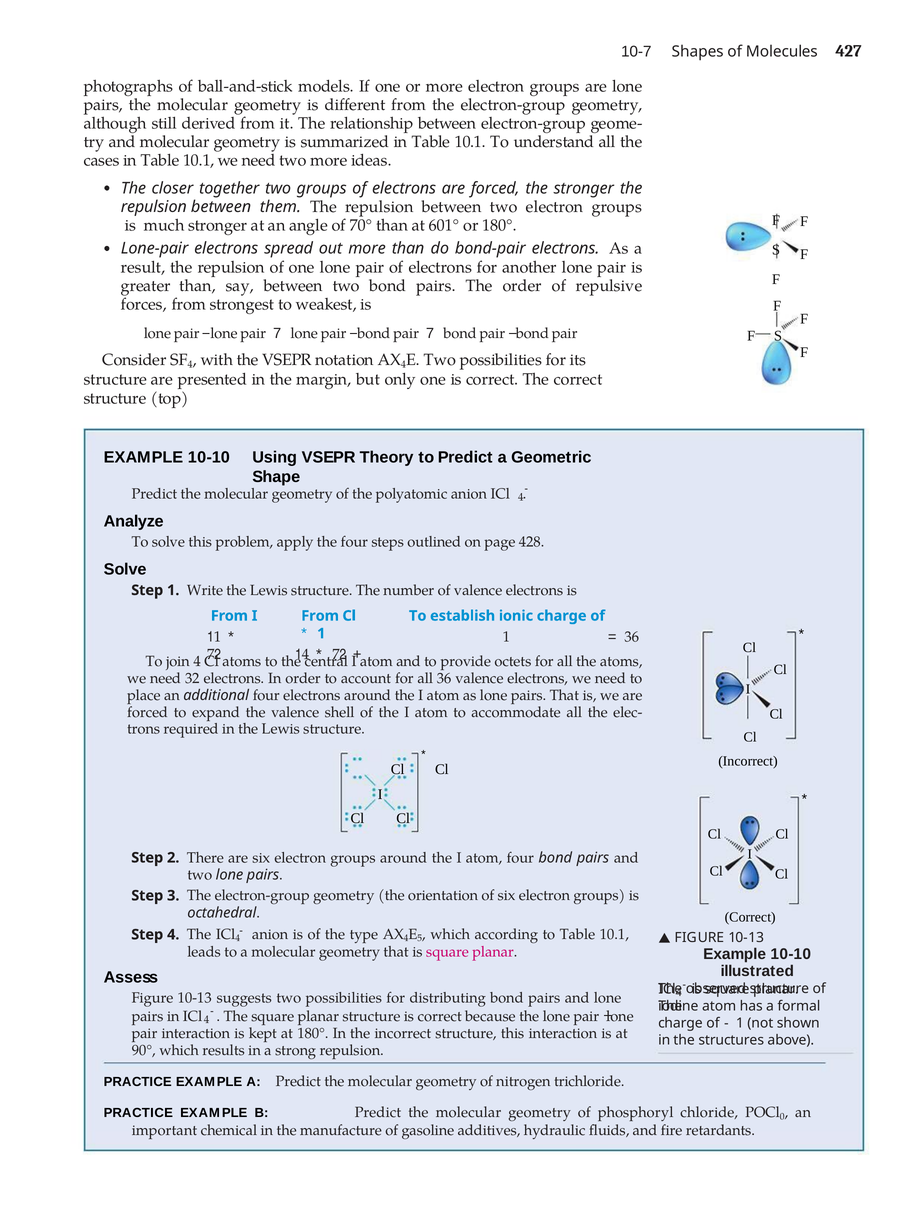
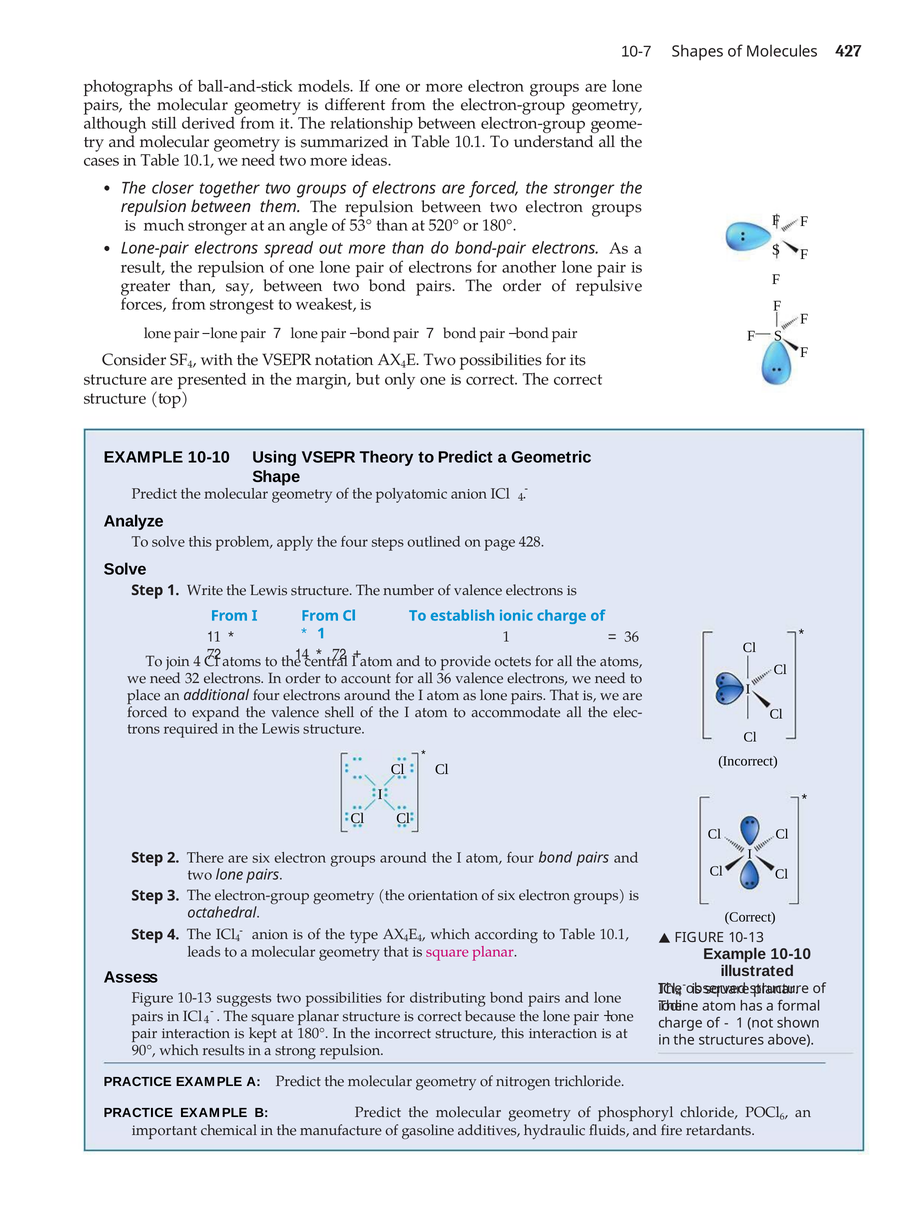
70°: 70° -> 53° (361, 225)
601°: 601° -> 520° (444, 225)
5: 5 -> 4 (420, 938)
0: 0 -> 6 (782, 1116)
